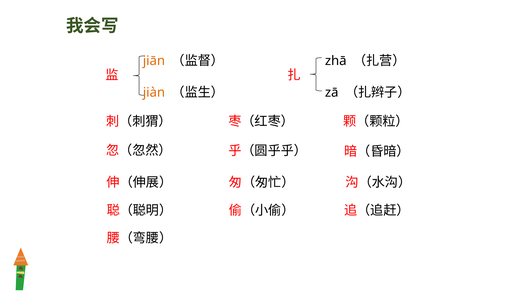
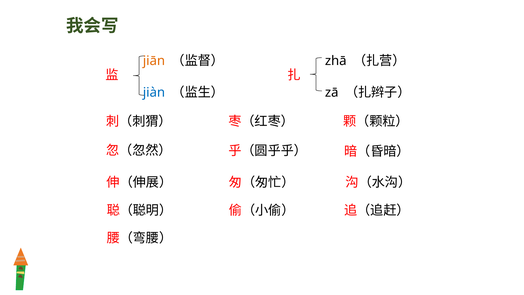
jiàn colour: orange -> blue (154, 92)
